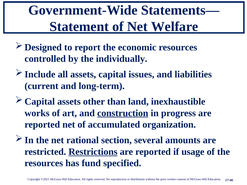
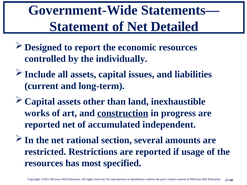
Welfare: Welfare -> Detailed (175, 27)
organization: organization -> independent (169, 125)
Restrictions underline: present -> none (93, 152)
fund: fund -> most (91, 163)
